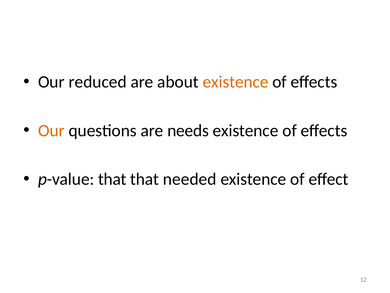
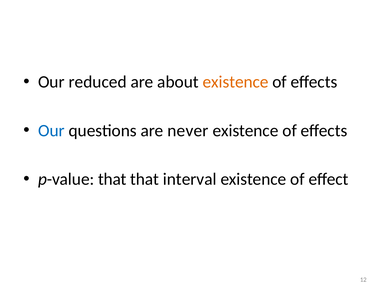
Our colour: orange -> blue (51, 130)
needs: needs -> never (188, 130)
needed: needed -> interval (190, 179)
